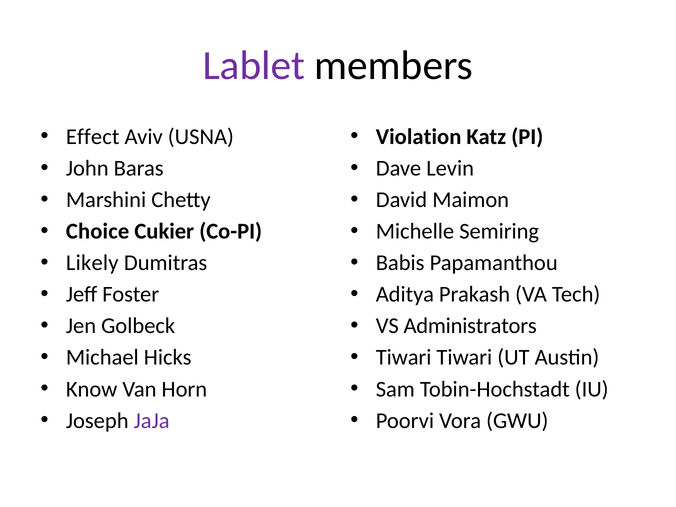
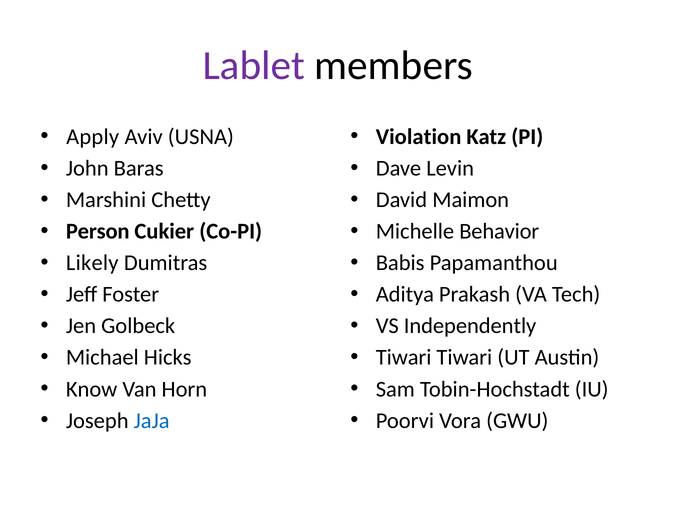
Effect: Effect -> Apply (93, 137)
Choice: Choice -> Person (98, 231)
Semiring: Semiring -> Behavior (499, 231)
Administrators: Administrators -> Independently (470, 326)
JaJa colour: purple -> blue (152, 421)
